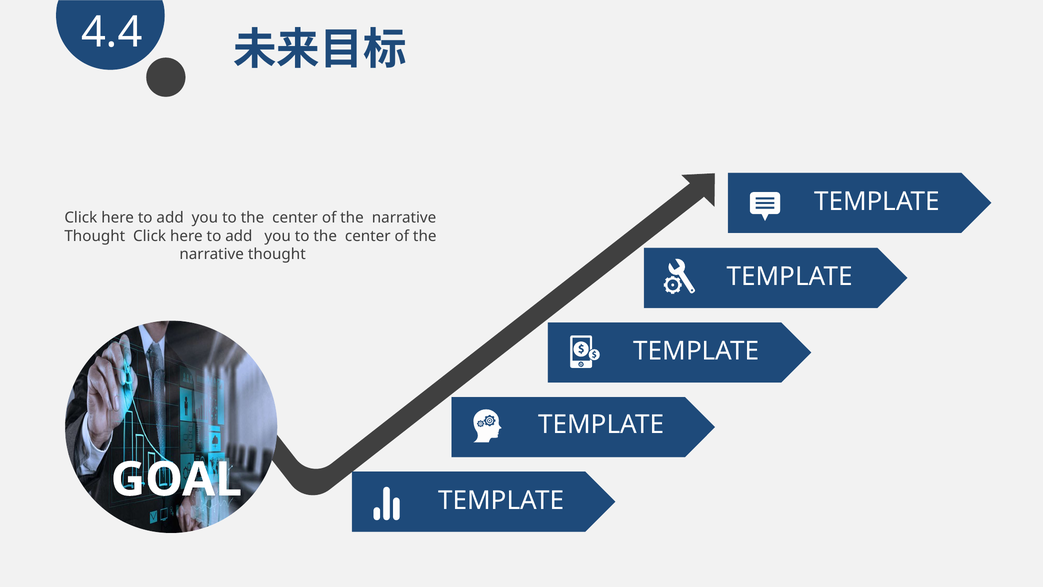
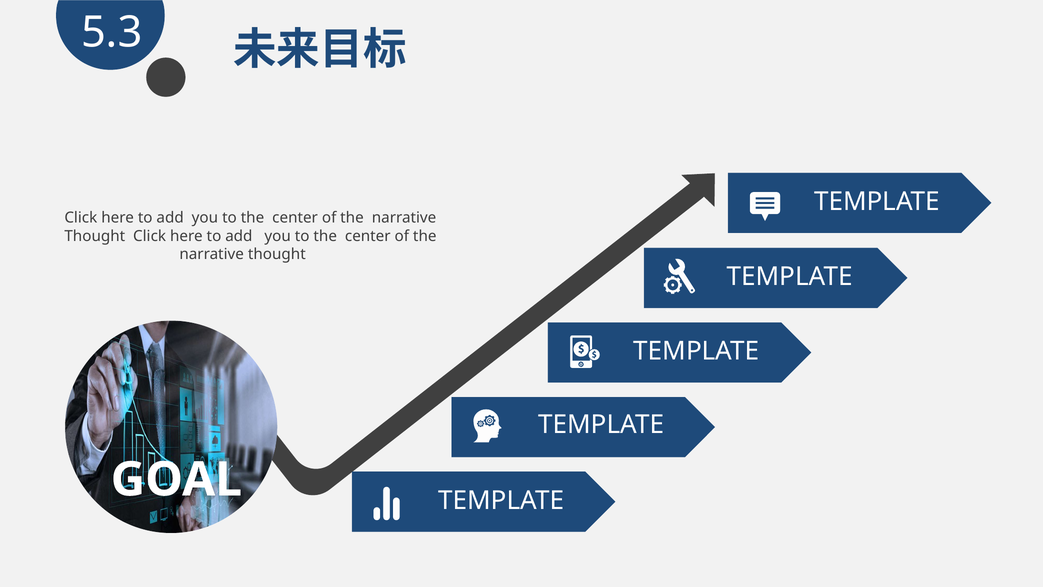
4.4: 4.4 -> 5.3 (112, 33)
